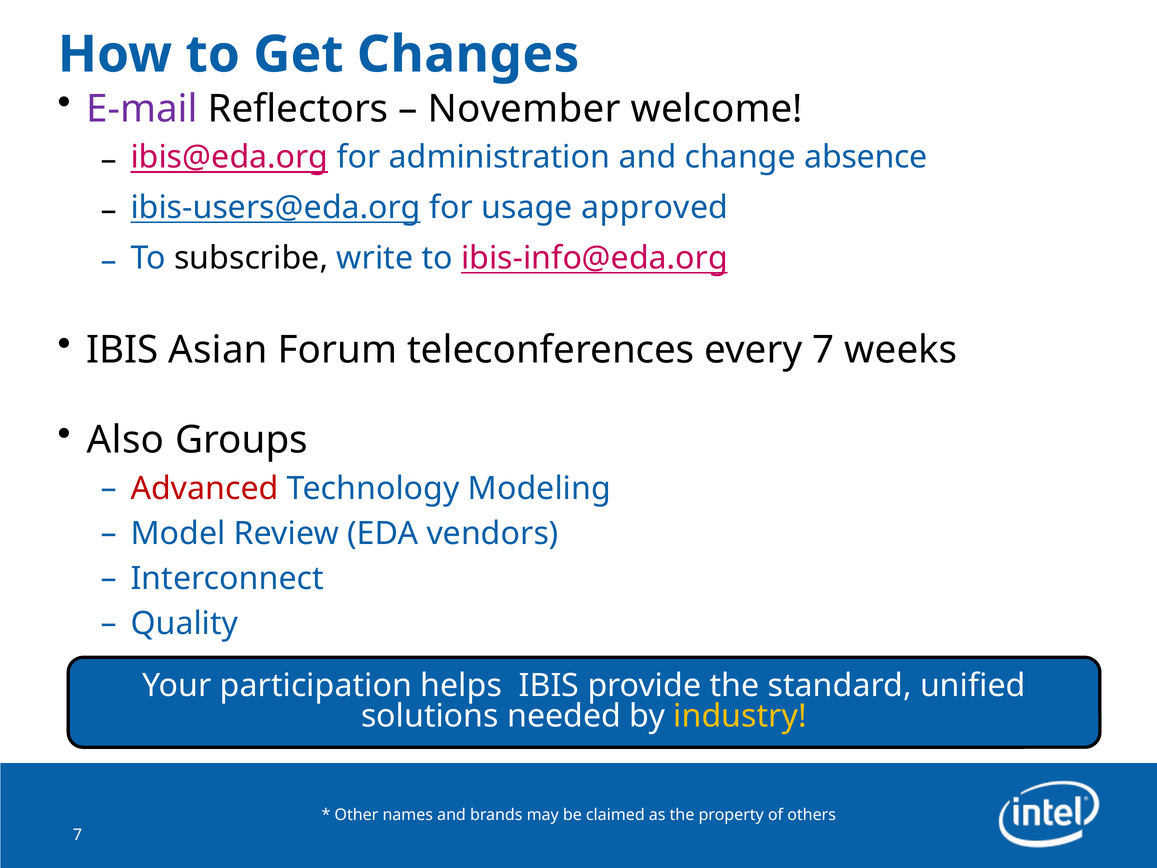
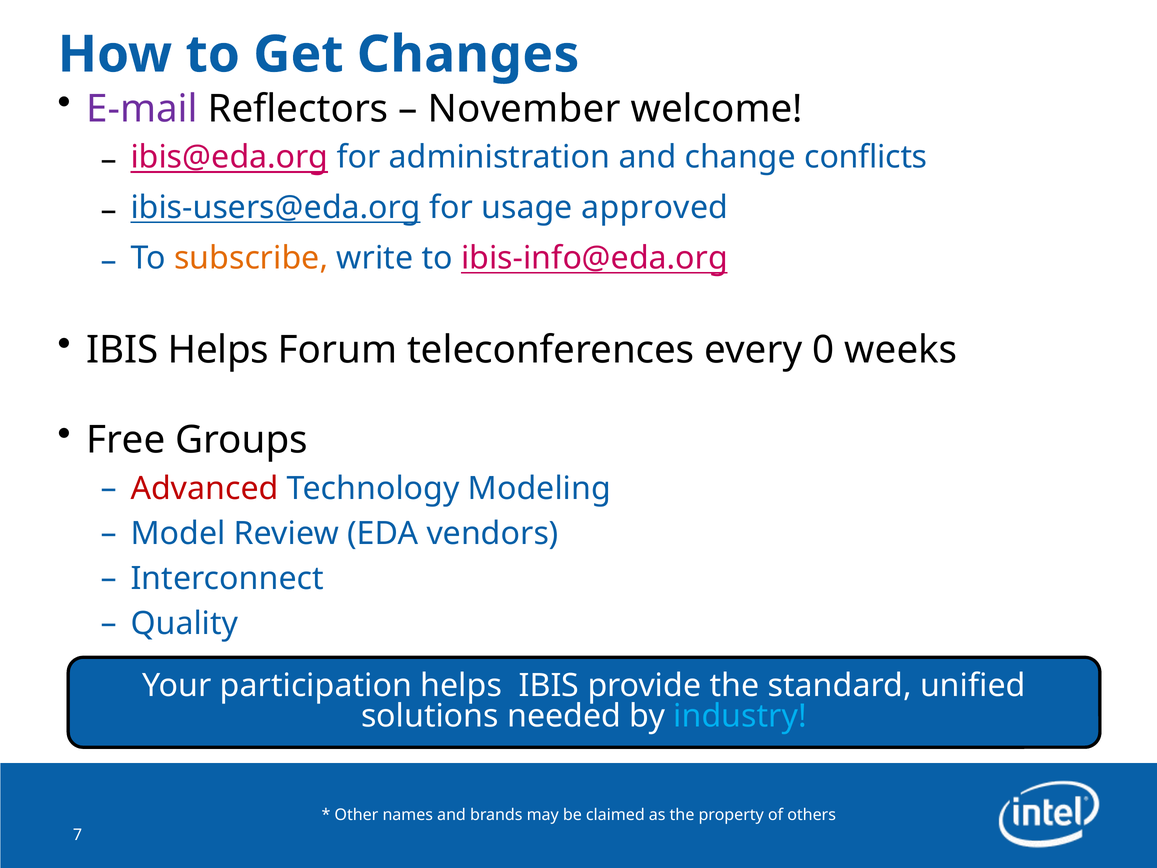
absence: absence -> conflicts (866, 157)
subscribe colour: black -> orange (251, 258)
IBIS Asian: Asian -> Helps (218, 350)
every 7: 7 -> 0 (823, 350)
Also: Also -> Free (126, 440)
industry colour: yellow -> light blue (740, 716)
